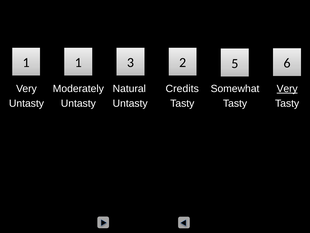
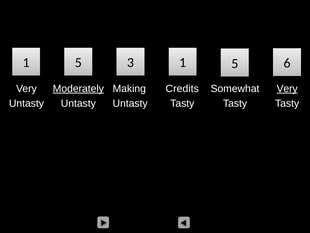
1: 1 -> 5 (78, 62)
3 2: 2 -> 1 (183, 62)
Moderately underline: none -> present (78, 88)
Natural: Natural -> Making (129, 88)
